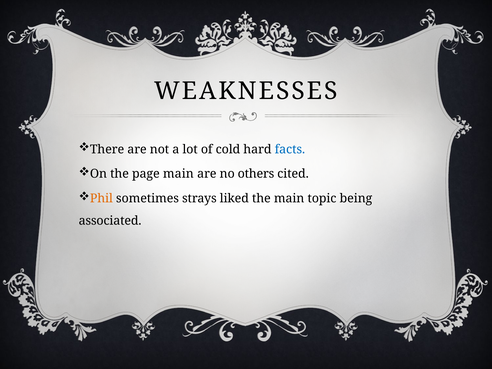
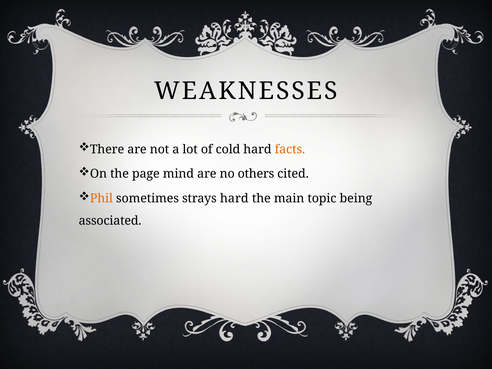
facts colour: blue -> orange (290, 149)
page main: main -> mind (178, 174)
strays liked: liked -> hard (234, 198)
